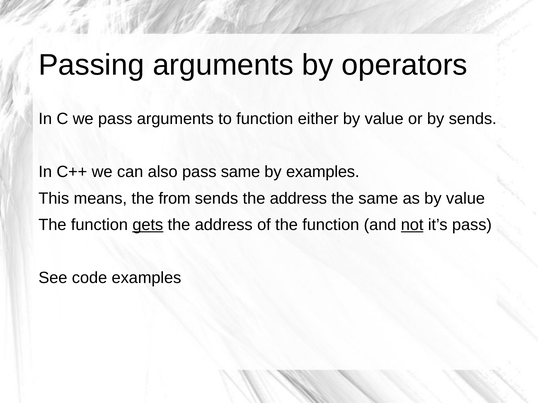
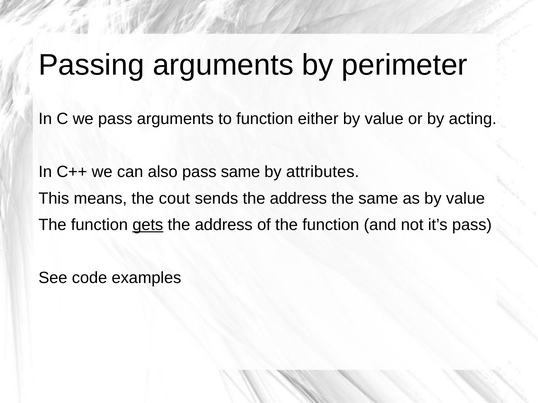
operators: operators -> perimeter (405, 65)
by sends: sends -> acting (473, 119)
by examples: examples -> attributes (323, 172)
from: from -> cout (174, 199)
not underline: present -> none (412, 225)
